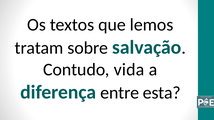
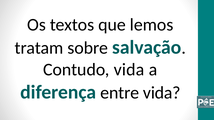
entre esta: esta -> vida (162, 93)
